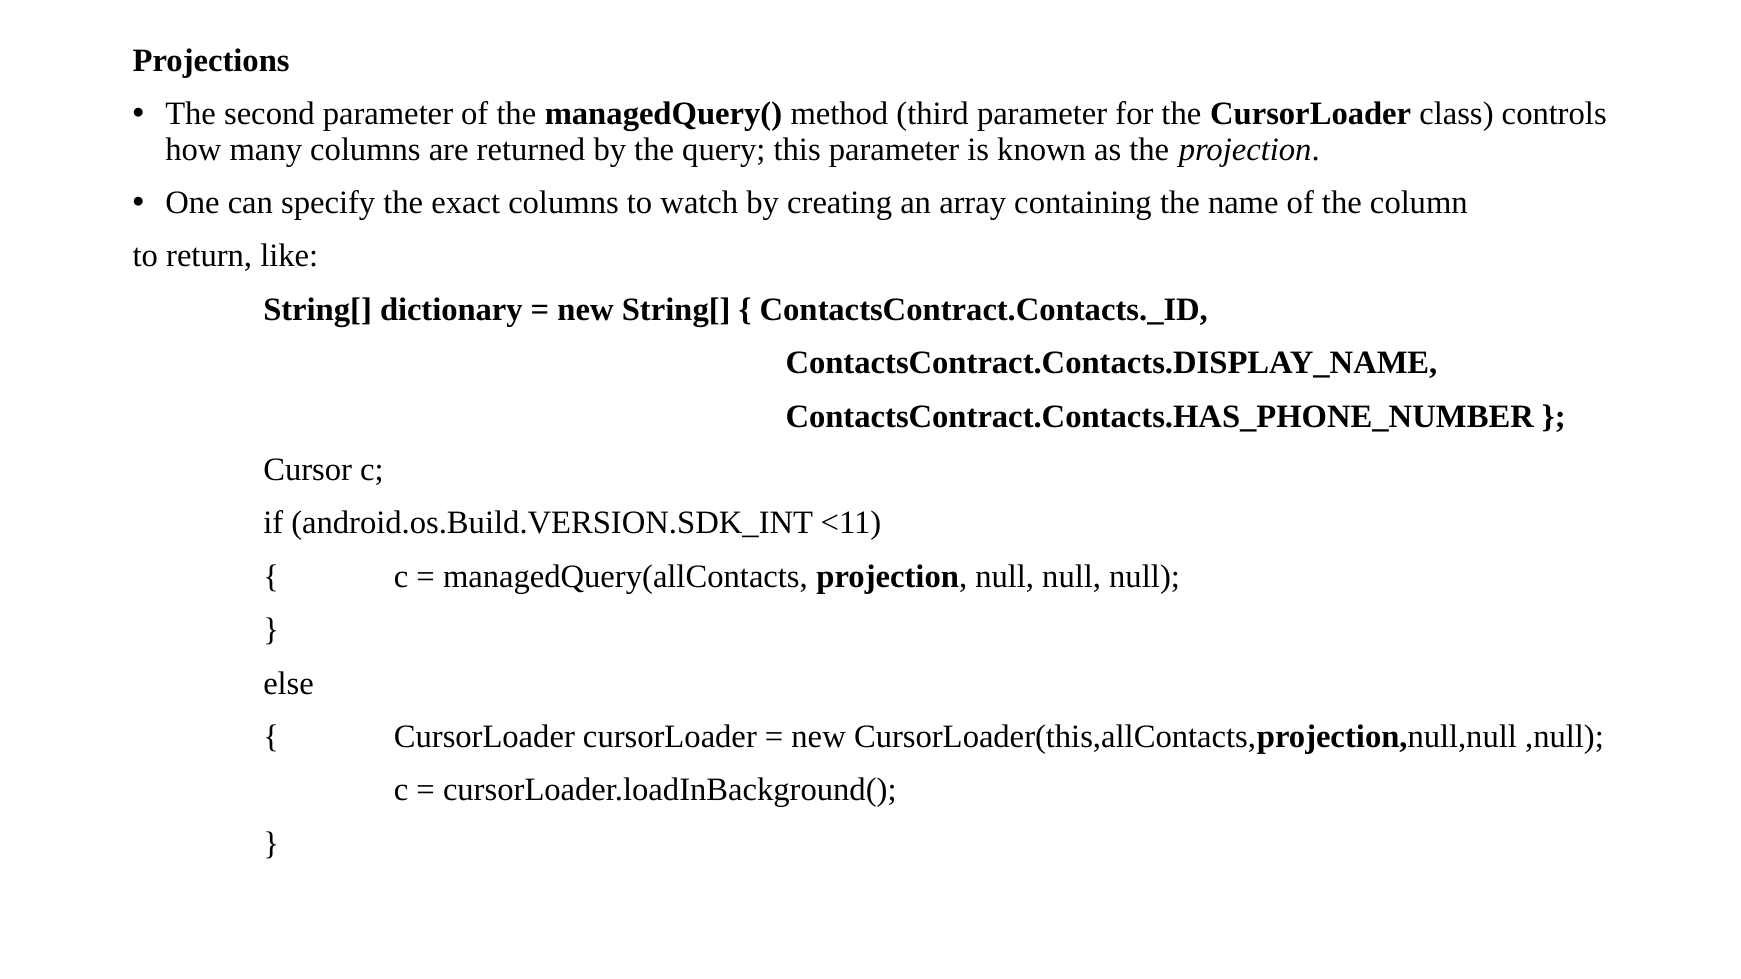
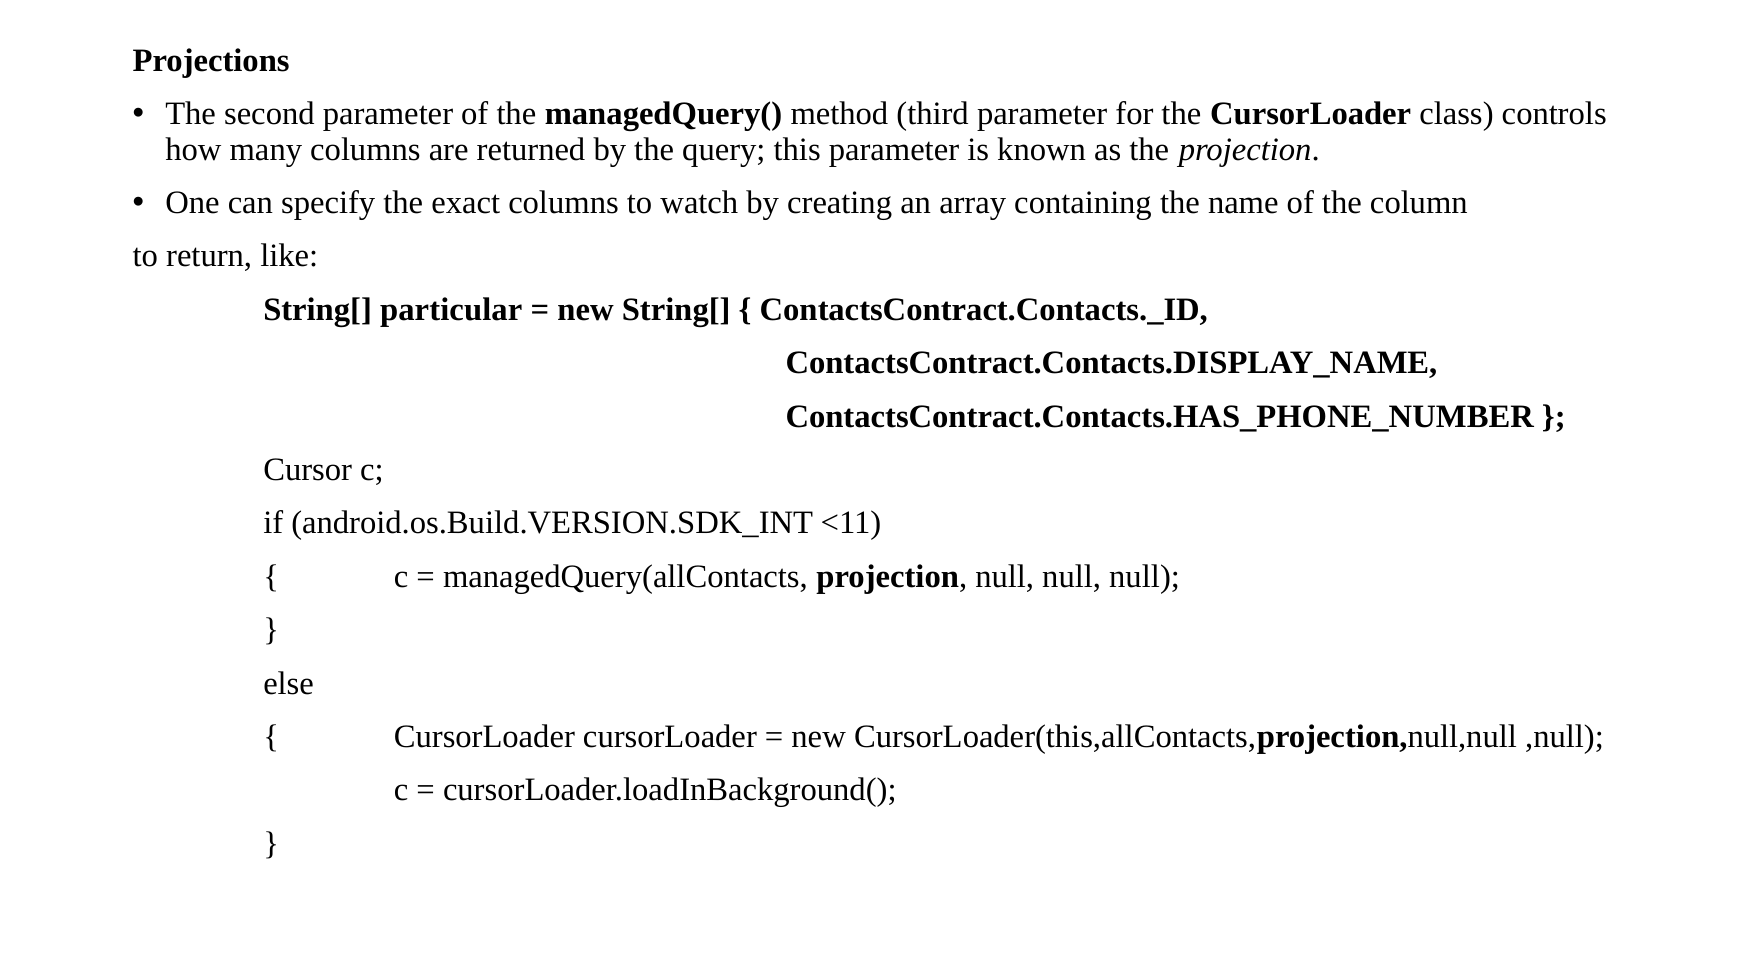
dictionary: dictionary -> particular (451, 310)
